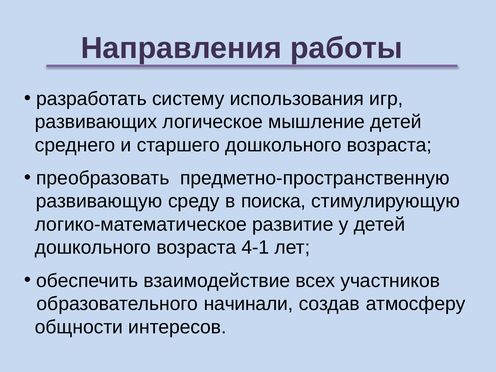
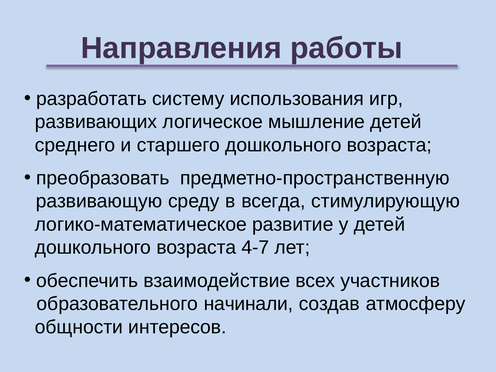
поиска: поиска -> всегда (274, 201)
4-1: 4-1 -> 4-7 (255, 248)
